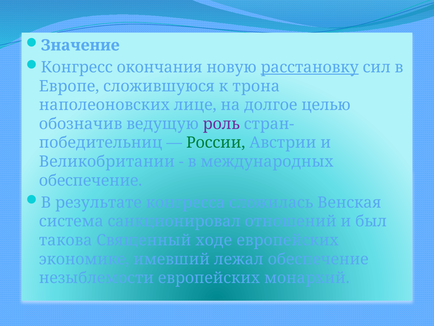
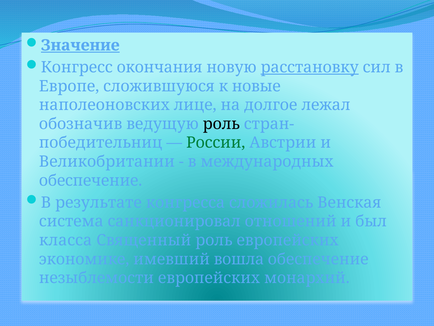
Значение underline: none -> present (80, 45)
трона: трона -> новые (256, 86)
целью: целью -> лежал (326, 105)
роль colour: purple -> black (221, 124)
такова: такова -> класса (66, 240)
Священный ходе: ходе -> роль (214, 240)
лежал: лежал -> вошла (239, 259)
